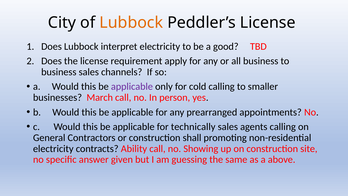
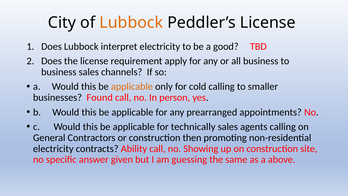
applicable colour: purple -> orange (132, 86)
March: March -> Found (100, 97)
shall: shall -> then (192, 138)
